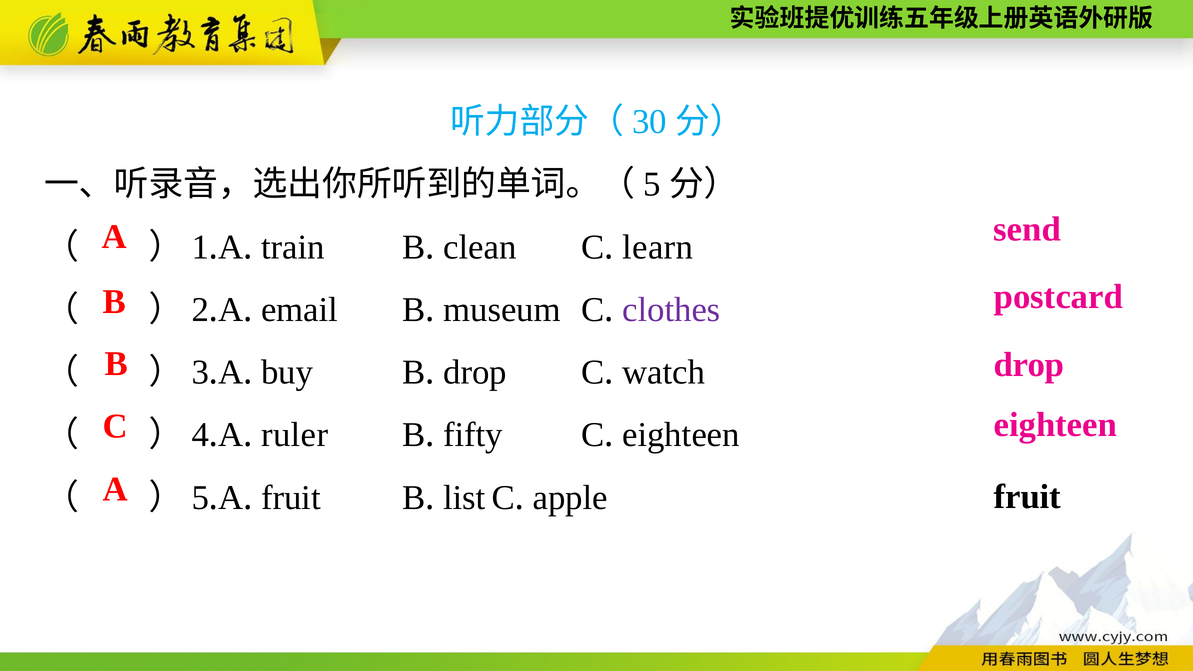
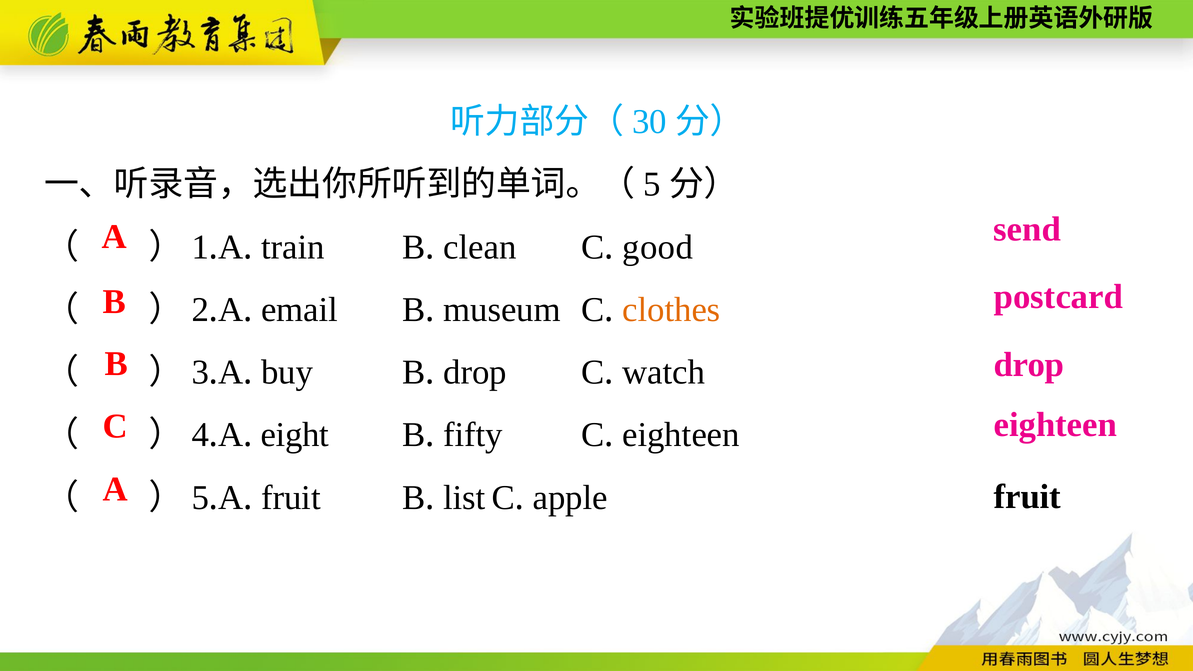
learn: learn -> good (658, 247)
clothes colour: purple -> orange (671, 310)
ruler: ruler -> eight (295, 435)
